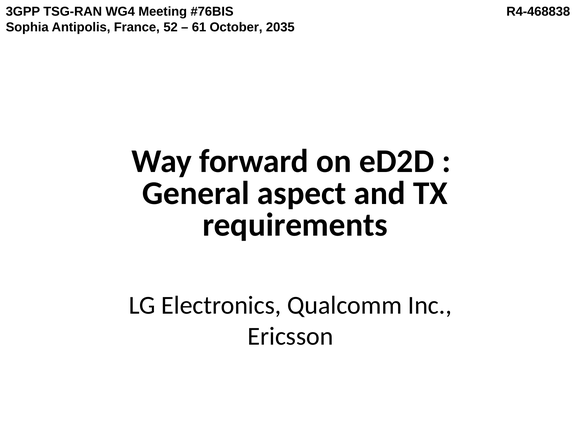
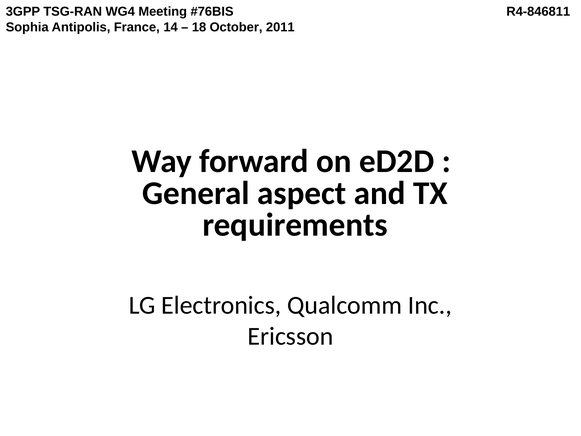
R4-468838: R4-468838 -> R4-846811 (538, 12)
52: 52 -> 14 (171, 27)
61: 61 -> 18 (199, 27)
2035: 2035 -> 2011 (280, 27)
